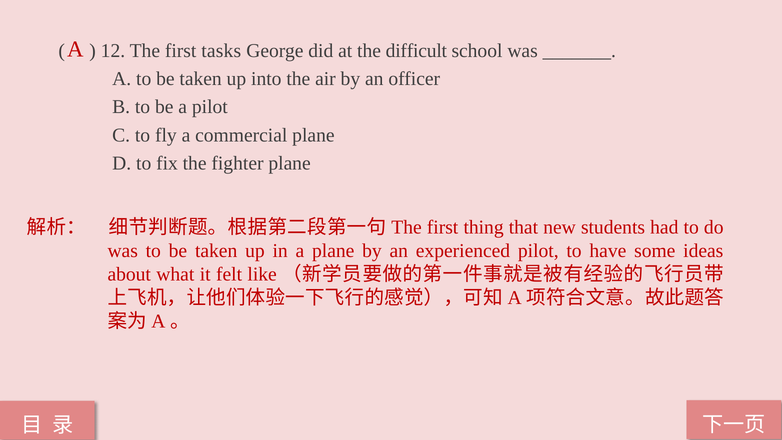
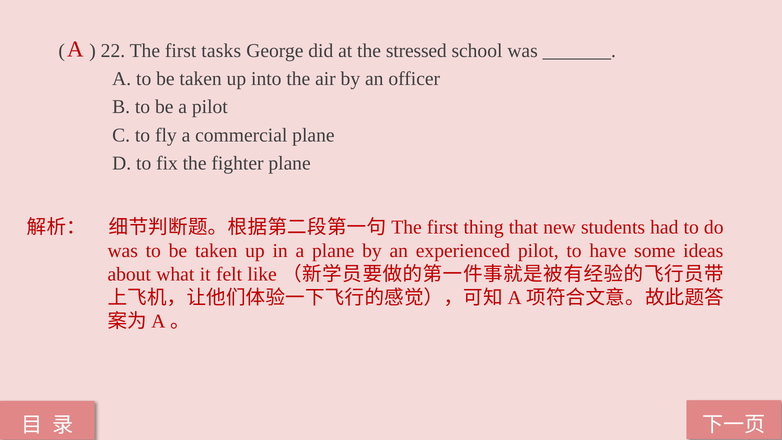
12: 12 -> 22 (113, 51)
difficult: difficult -> stressed (416, 51)
